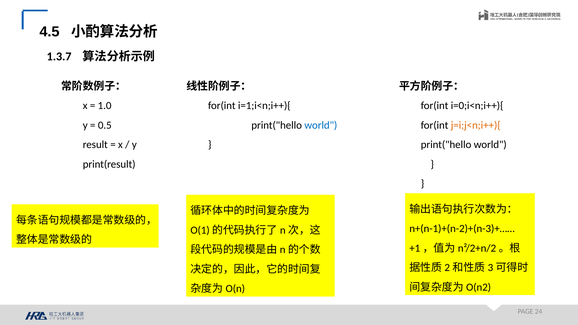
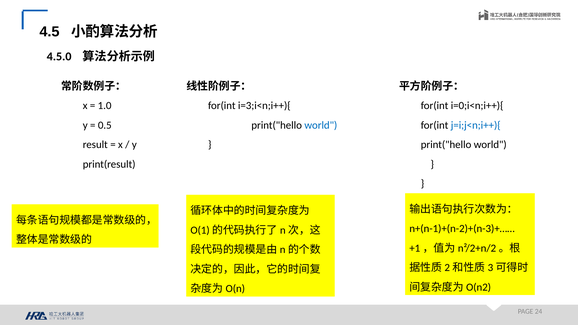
1.3.7: 1.3.7 -> 4.5.0 (59, 57)
i=1;i<n;i++){: i=1;i<n;i++){ -> i=3;i<n;i++){ (264, 106)
j=i;j<n;i++){ colour: orange -> blue (476, 125)
